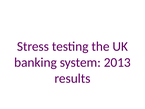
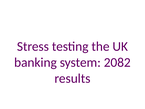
2013: 2013 -> 2082 (117, 62)
